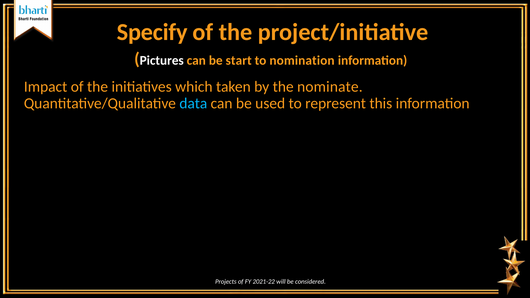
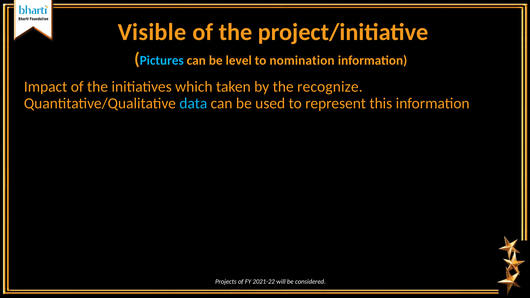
Specify: Specify -> Visible (152, 32)
Pictures colour: white -> light blue (162, 61)
start: start -> level (239, 61)
nominate: nominate -> recognize (330, 87)
